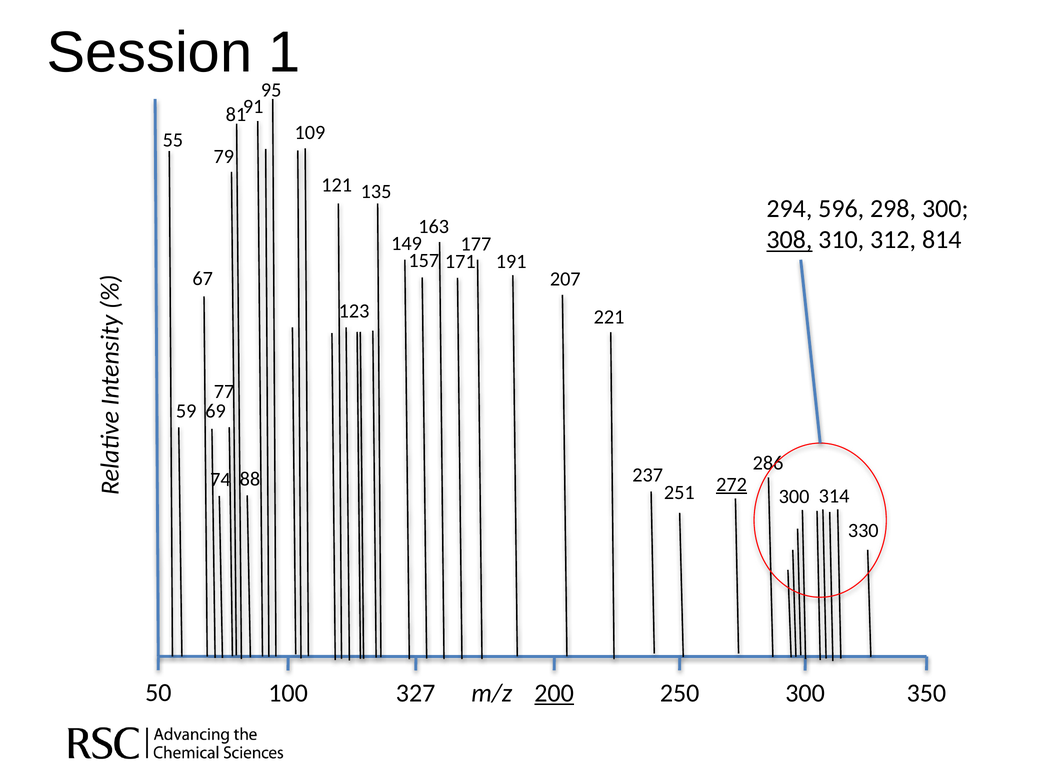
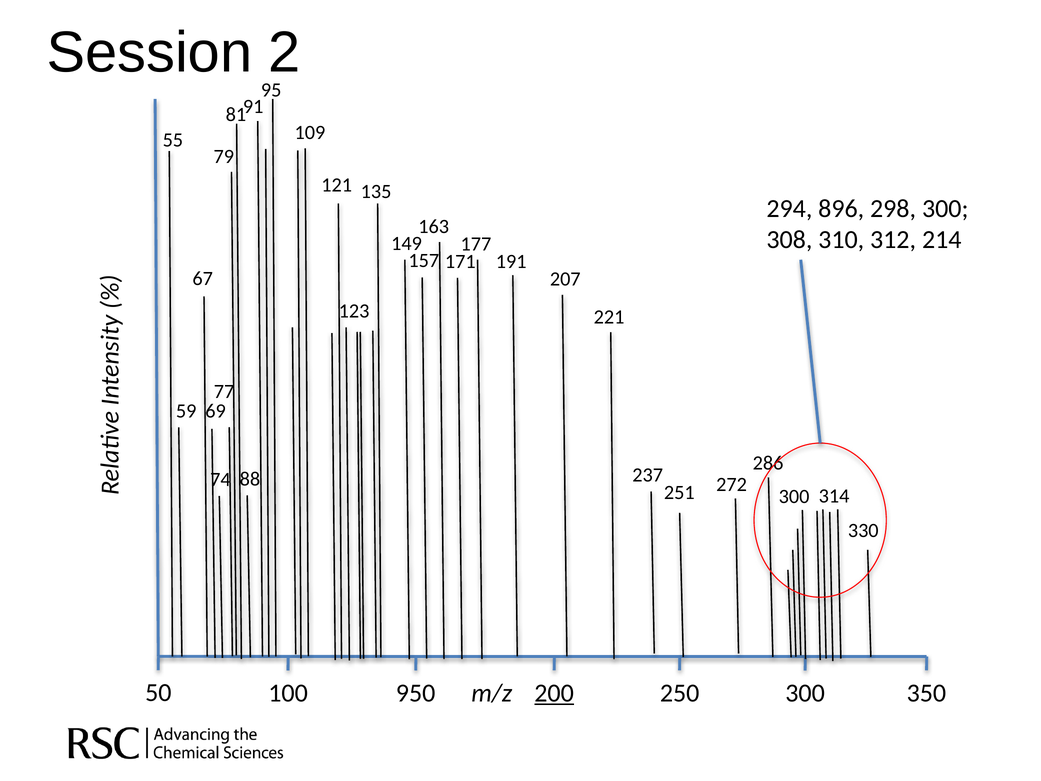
1: 1 -> 2 (284, 53)
596: 596 -> 896 (841, 209)
308 underline: present -> none (789, 240)
814: 814 -> 214 (942, 240)
272 underline: present -> none (732, 484)
327: 327 -> 950 (416, 693)
